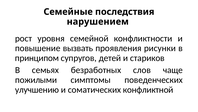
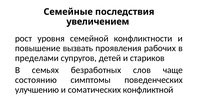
нарушением: нарушением -> увеличением (98, 22)
рисунки: рисунки -> рабочих (160, 48)
принципом: принципом -> пределами (37, 58)
пожилыми: пожилыми -> состоянию (36, 79)
